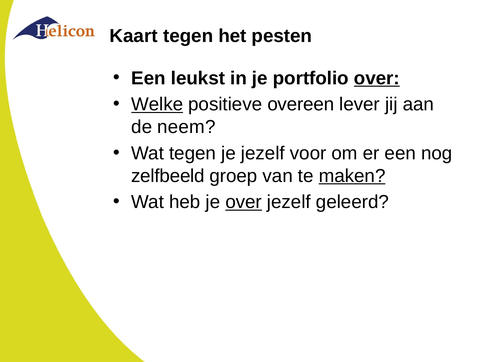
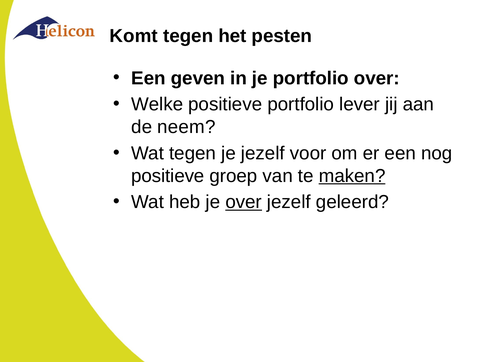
Kaart: Kaart -> Komt (134, 36)
leukst: leukst -> geven (198, 78)
over underline: present -> none (377, 78)
Welke underline: present -> none (157, 105)
positieve overeen: overeen -> portfolio (301, 105)
zelfbeeld: zelfbeeld -> positieve (168, 176)
